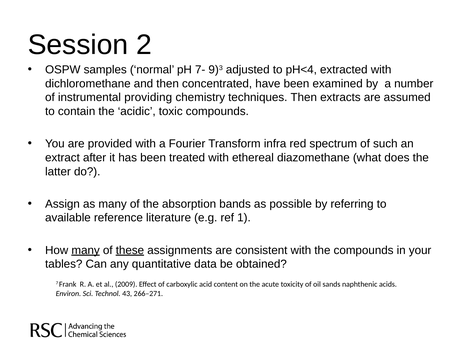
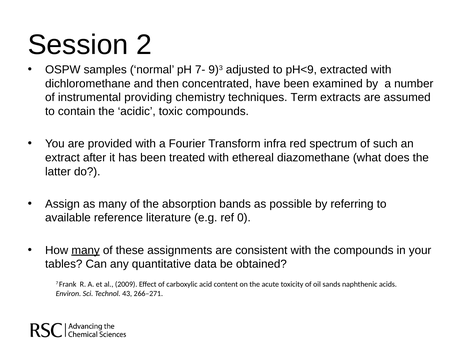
pH<4: pH<4 -> pH<9 (301, 70)
techniques Then: Then -> Term (304, 98)
1: 1 -> 0 (244, 218)
these underline: present -> none (130, 250)
